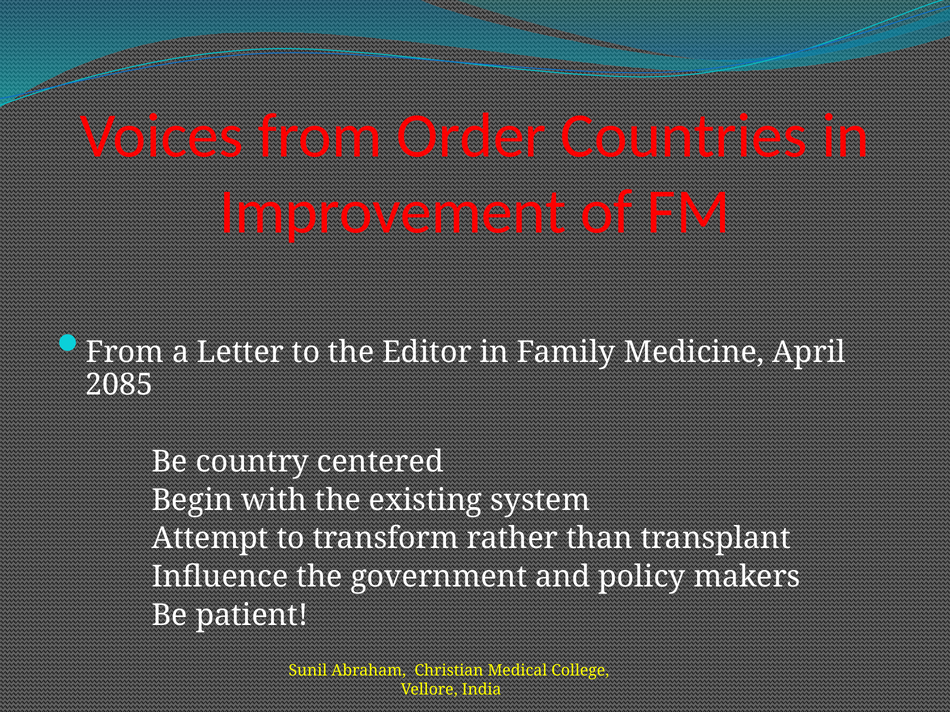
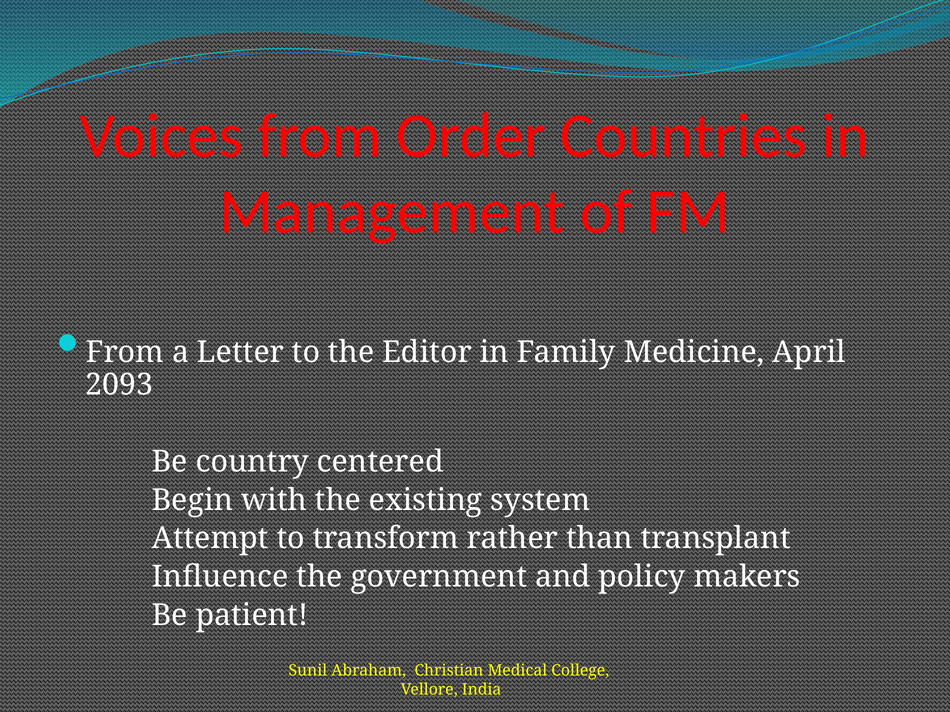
Improvement: Improvement -> Management (392, 212)
2085: 2085 -> 2093 (119, 385)
